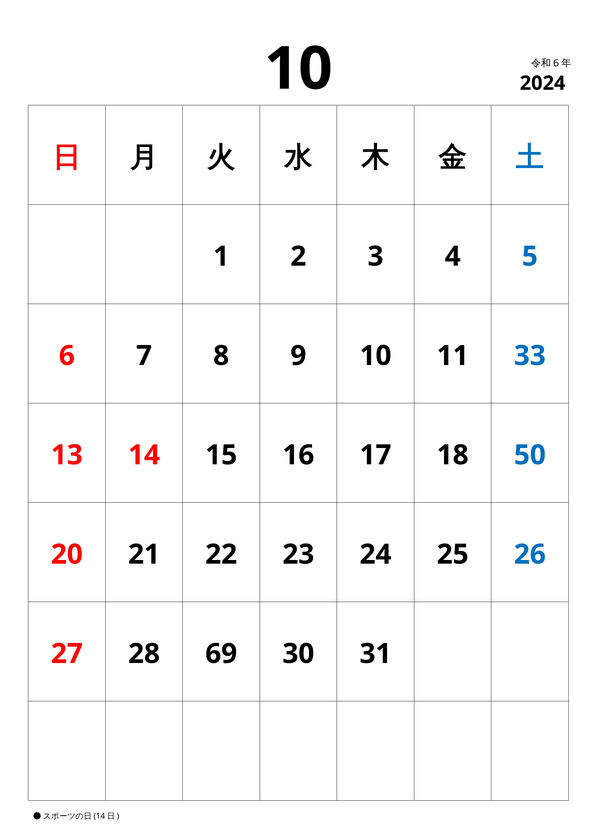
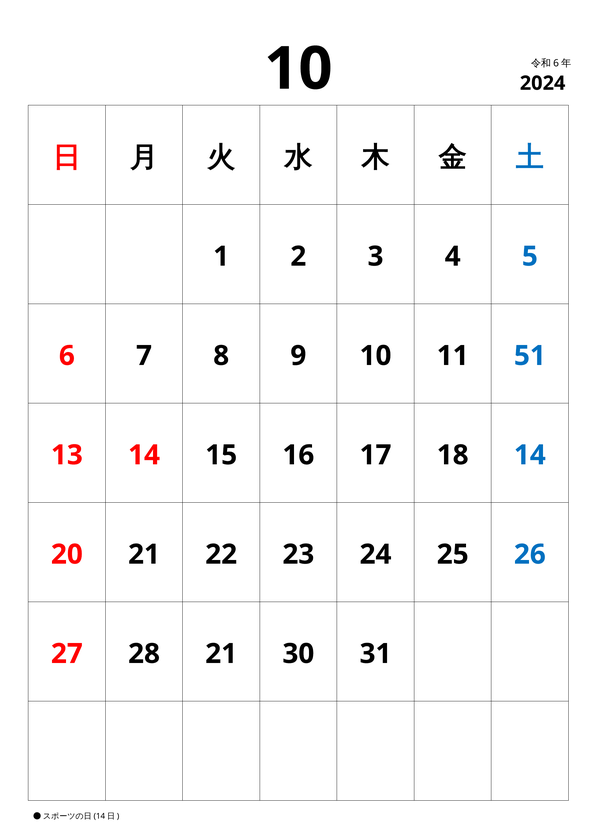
33: 33 -> 51 (530, 356)
18 50: 50 -> 14 (530, 455)
28 69: 69 -> 21 (221, 654)
